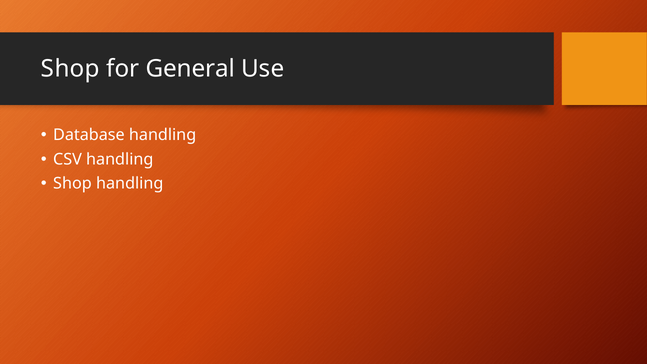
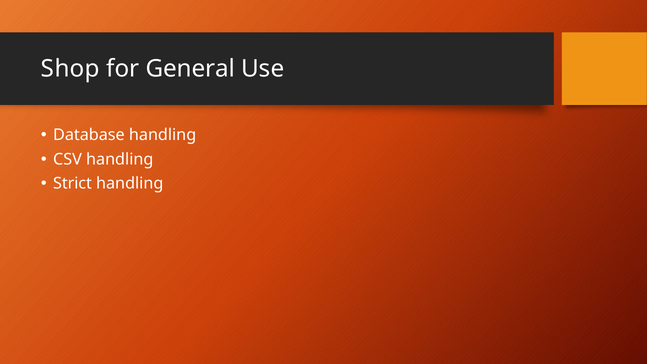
Shop: Shop -> Strict (72, 183)
